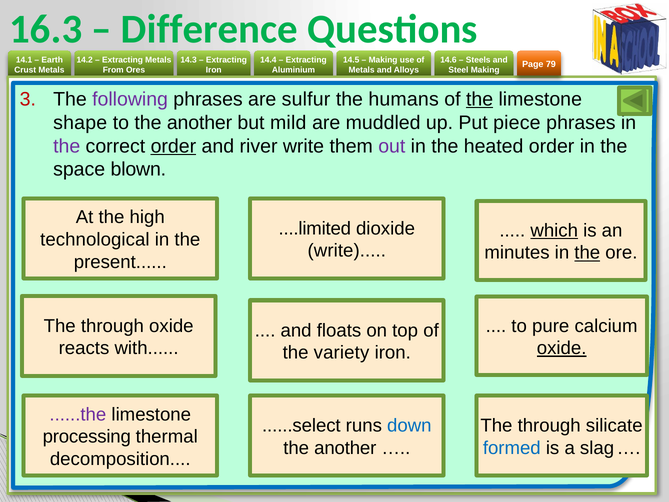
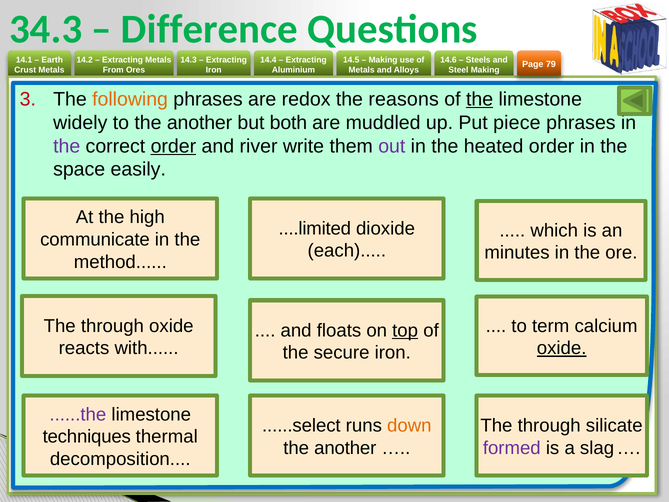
16.3: 16.3 -> 34.3 (46, 29)
following colour: purple -> orange (130, 99)
sulfur: sulfur -> redox (306, 99)
humans: humans -> reasons (404, 99)
shape: shape -> widely (80, 123)
mild: mild -> both (288, 123)
blown: blown -> easily (138, 169)
which underline: present -> none (554, 230)
technological: technological -> communicate (95, 239)
write: write -> each (347, 251)
the underline: present -> none (587, 253)
present: present -> method (120, 262)
pure: pure -> term (551, 326)
top underline: none -> present (405, 330)
variety: variety -> secure (342, 353)
down colour: blue -> orange (409, 425)
processing: processing -> techniques (87, 437)
formed colour: blue -> purple (512, 448)
